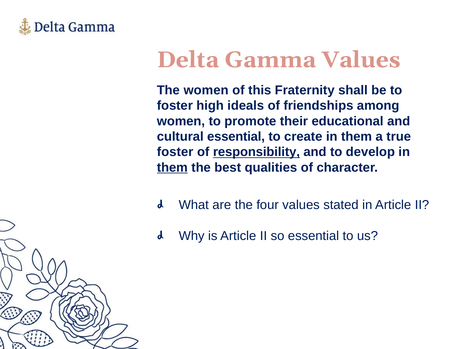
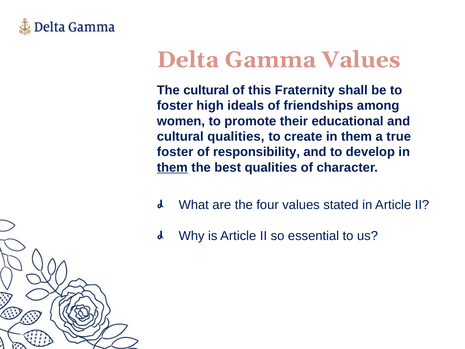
The women: women -> cultural (206, 90)
cultural essential: essential -> qualities (236, 136)
responsibility underline: present -> none (256, 152)
